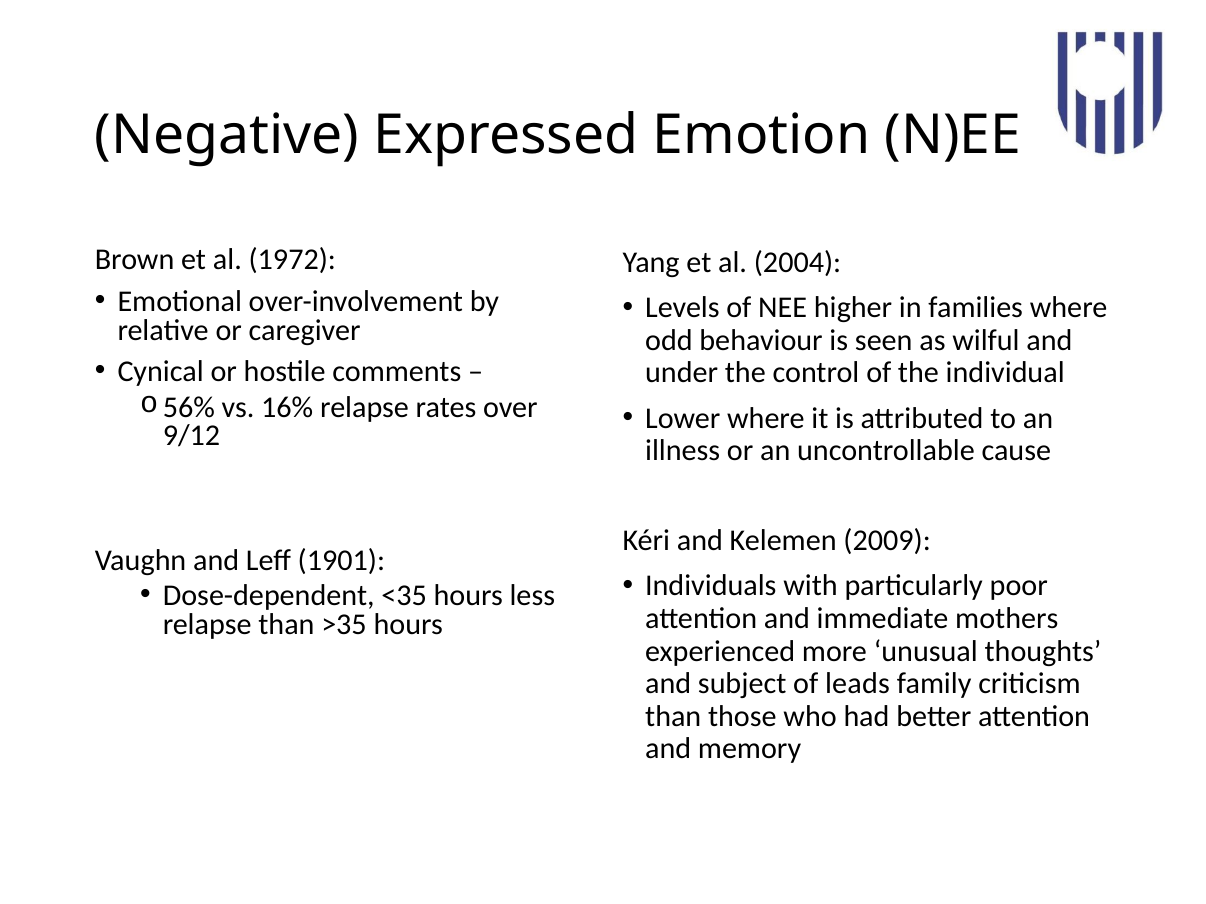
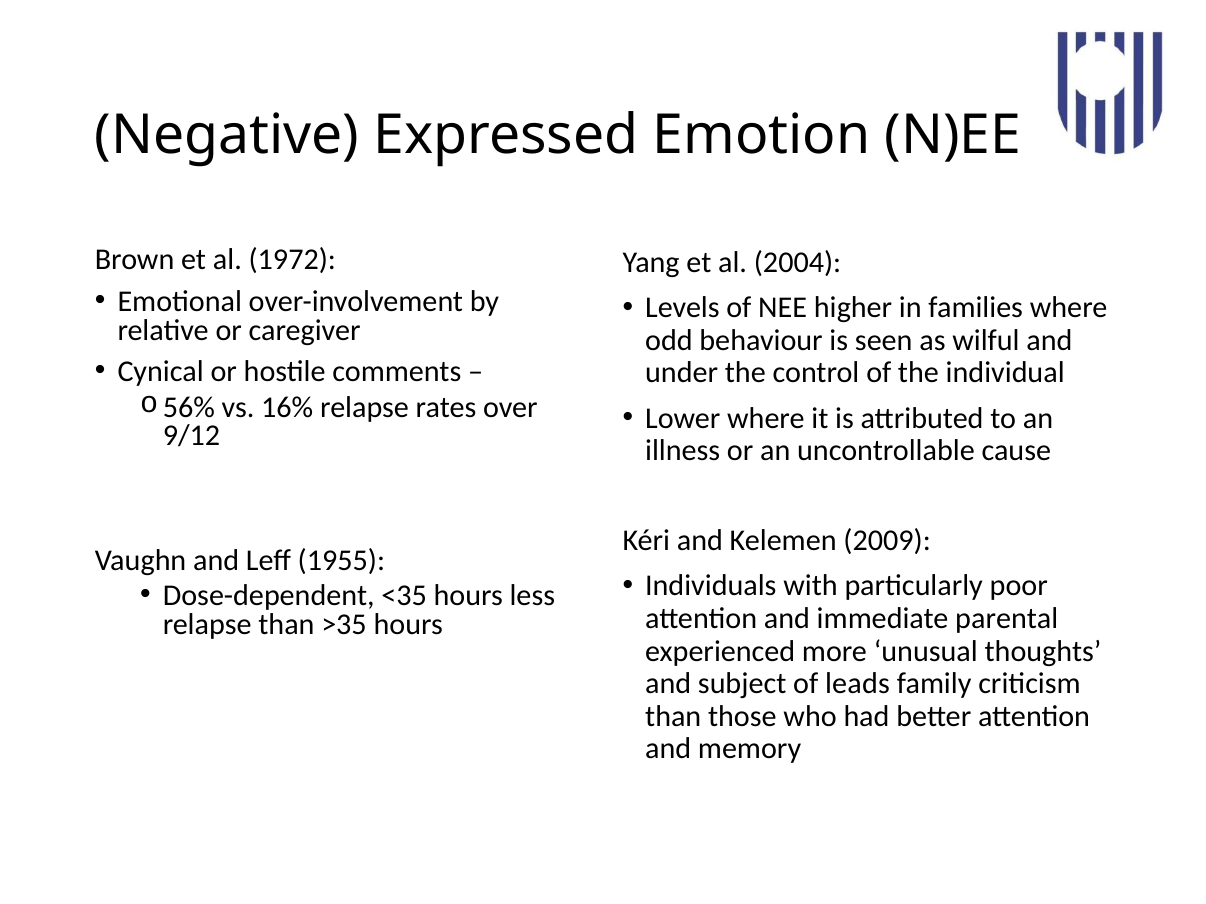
1901: 1901 -> 1955 (341, 561)
mothers: mothers -> parental (1007, 619)
